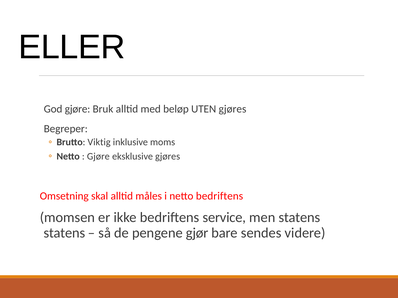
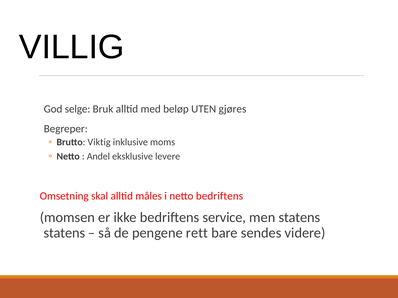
ELLER: ELLER -> VILLIG (72, 47)
God gjøre: gjøre -> selge (78, 109)
Gjøre: Gjøre -> Andel (98, 157)
eksklusive gjøres: gjøres -> levere (168, 157)
gjør: gjør -> rett (197, 233)
